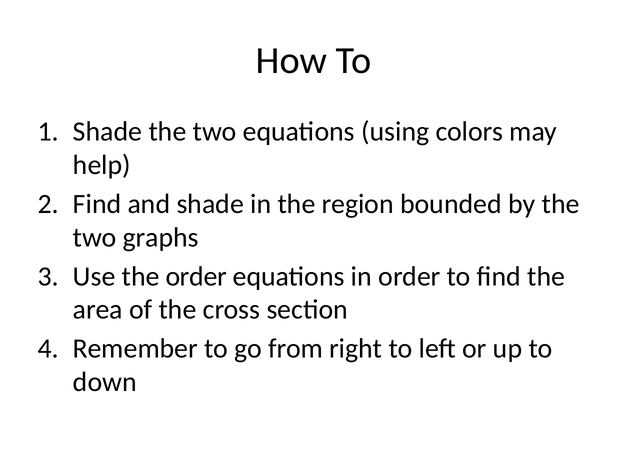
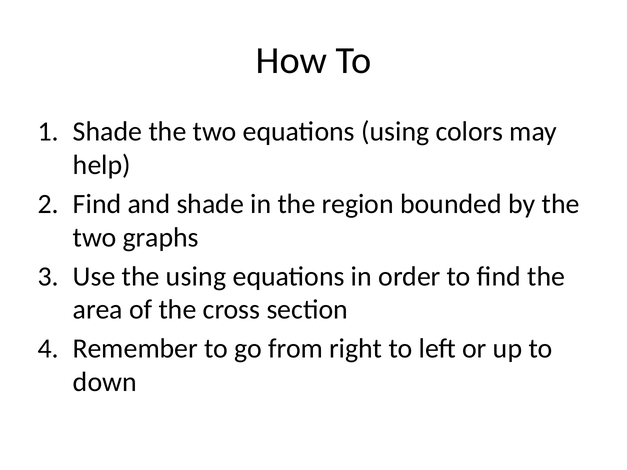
the order: order -> using (196, 276)
